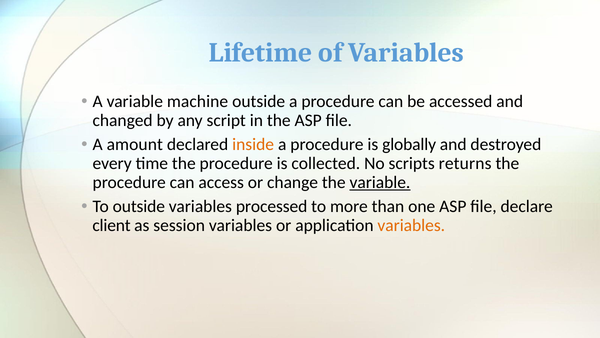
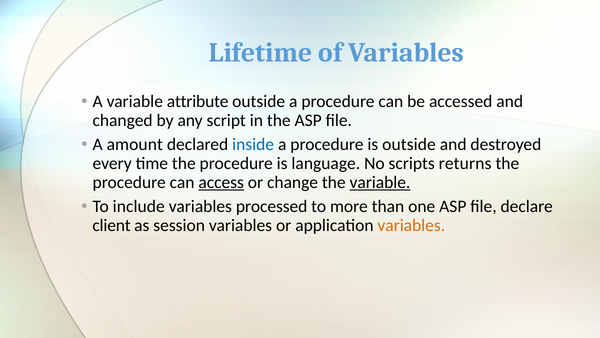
machine: machine -> attribute (198, 101)
inside colour: orange -> blue (253, 144)
is globally: globally -> outside (409, 144)
collected: collected -> language (326, 163)
access underline: none -> present (221, 182)
To outside: outside -> include (139, 206)
